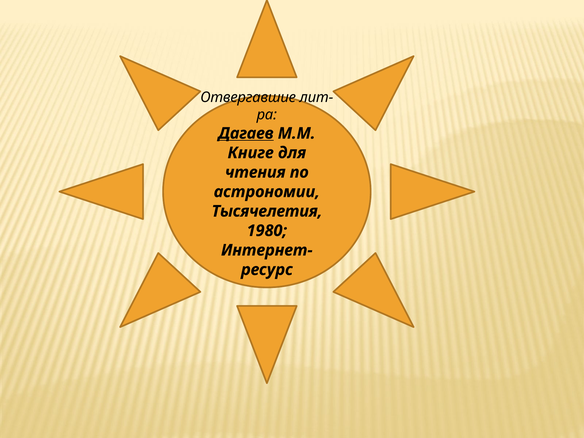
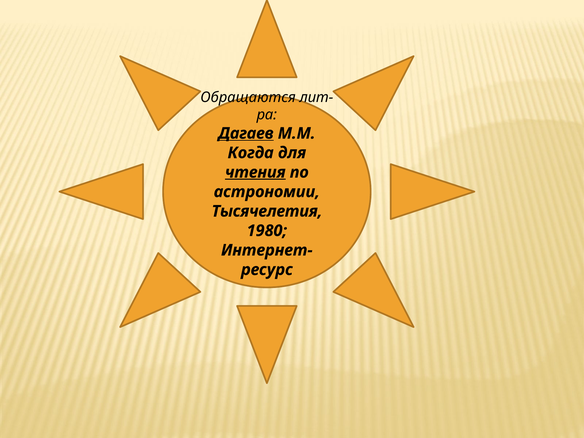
Отвергавшие: Отвергавшие -> Обращаются (248, 97)
Книге: Книге -> Когда (251, 153)
чтения underline: none -> present (255, 172)
